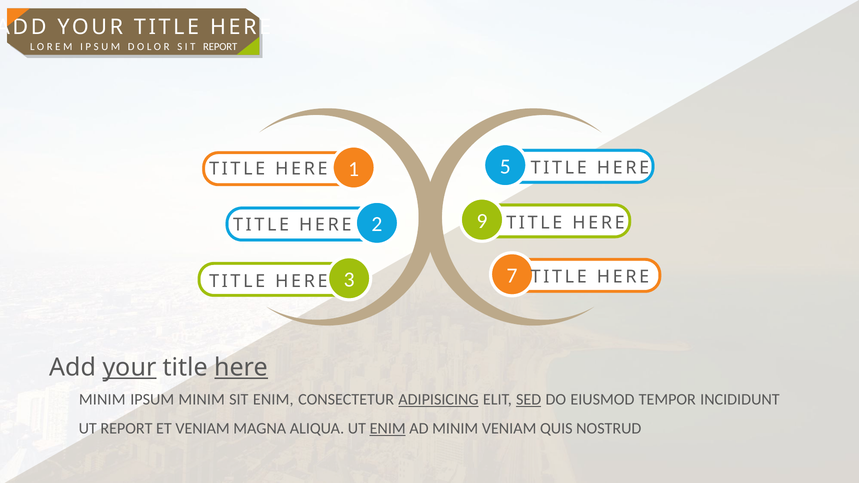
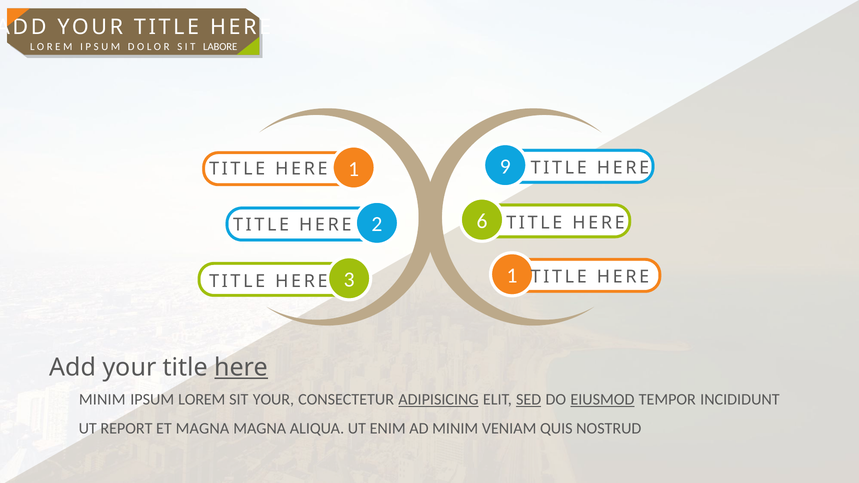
REPORT: REPORT -> LABORE (220, 47)
5: 5 -> 9 (505, 167)
9: 9 -> 6 (482, 221)
HERE 7: 7 -> 1 (512, 276)
your underline: present -> none (130, 368)
IPSUM MINIM: MINIM -> LOREM (202, 400)
SIT ENIM: ENIM -> YOUR (273, 400)
EIUSMOD underline: none -> present (602, 400)
ET VENIAM: VENIAM -> MAGNA (202, 429)
ENIM underline: present -> none (388, 429)
